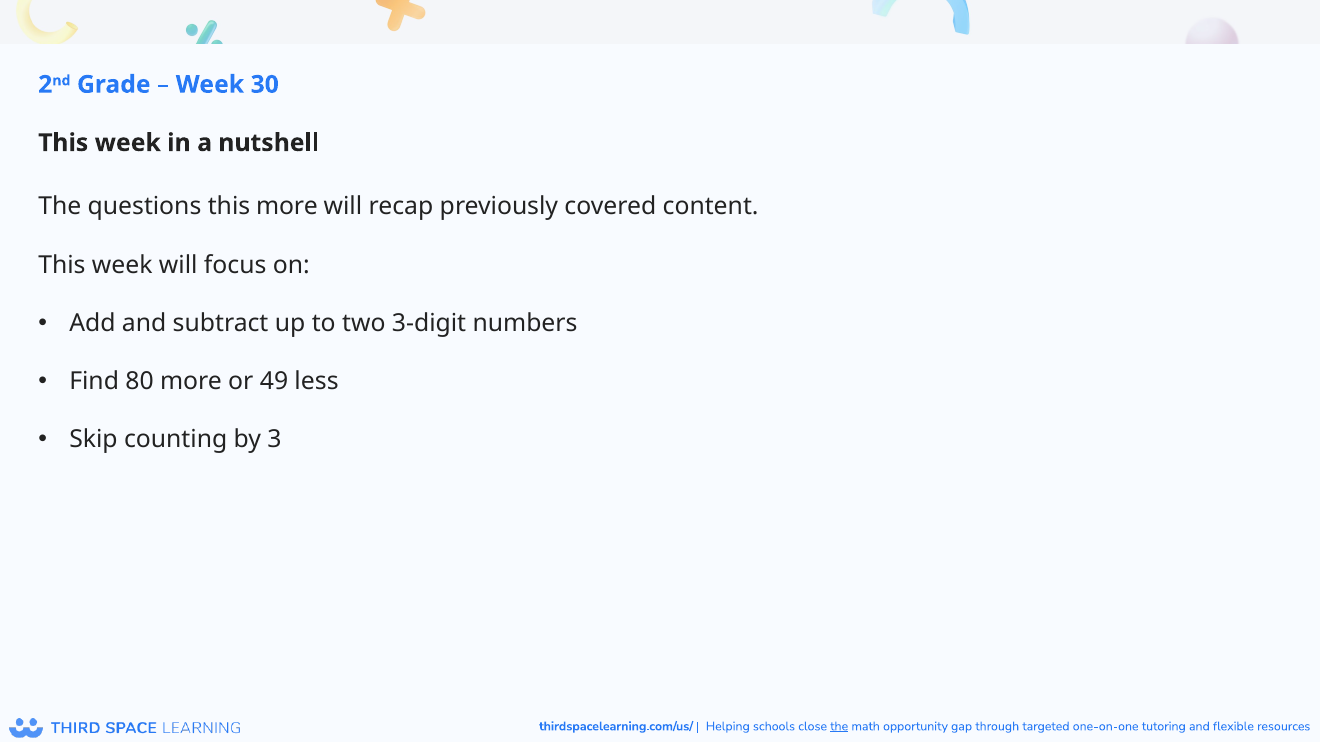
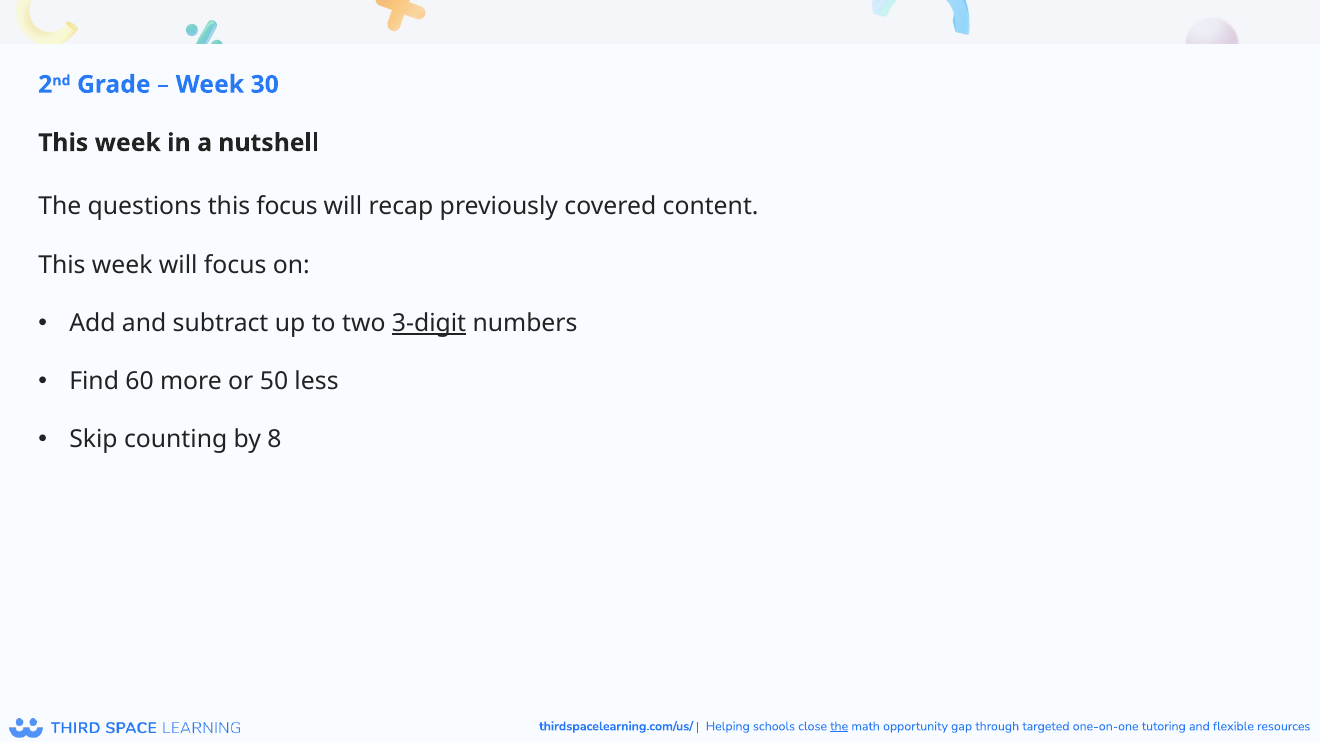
this more: more -> focus (287, 207)
3-digit underline: none -> present (429, 323)
80: 80 -> 60 (140, 382)
49: 49 -> 50 (274, 382)
3: 3 -> 8 (275, 440)
